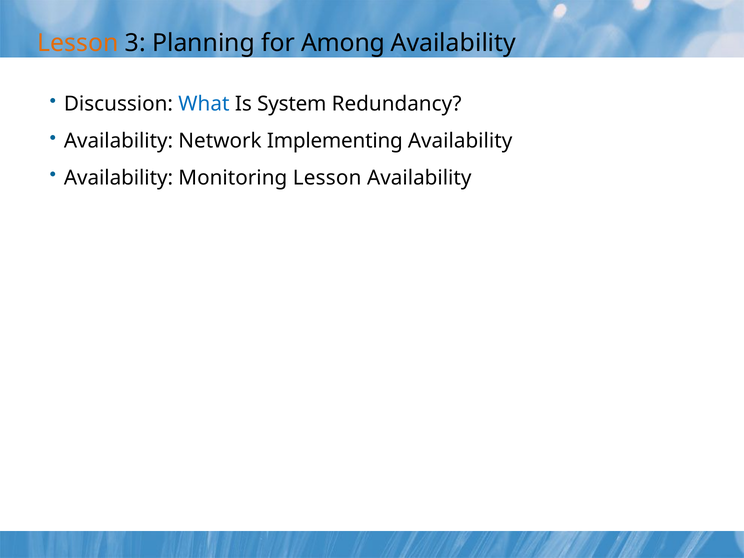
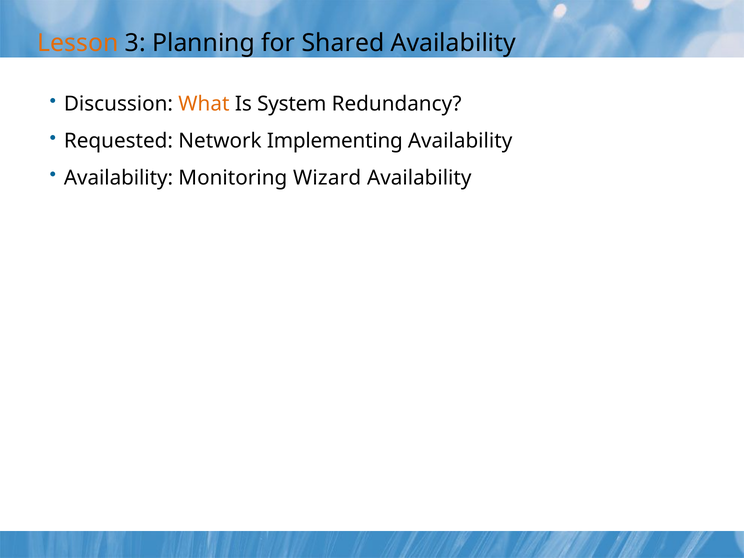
Among: Among -> Shared (343, 43)
What colour: blue -> orange (204, 104)
Availability: Availability -> Requested (118, 141)
Monitoring Lesson: Lesson -> Wizard (327, 178)
